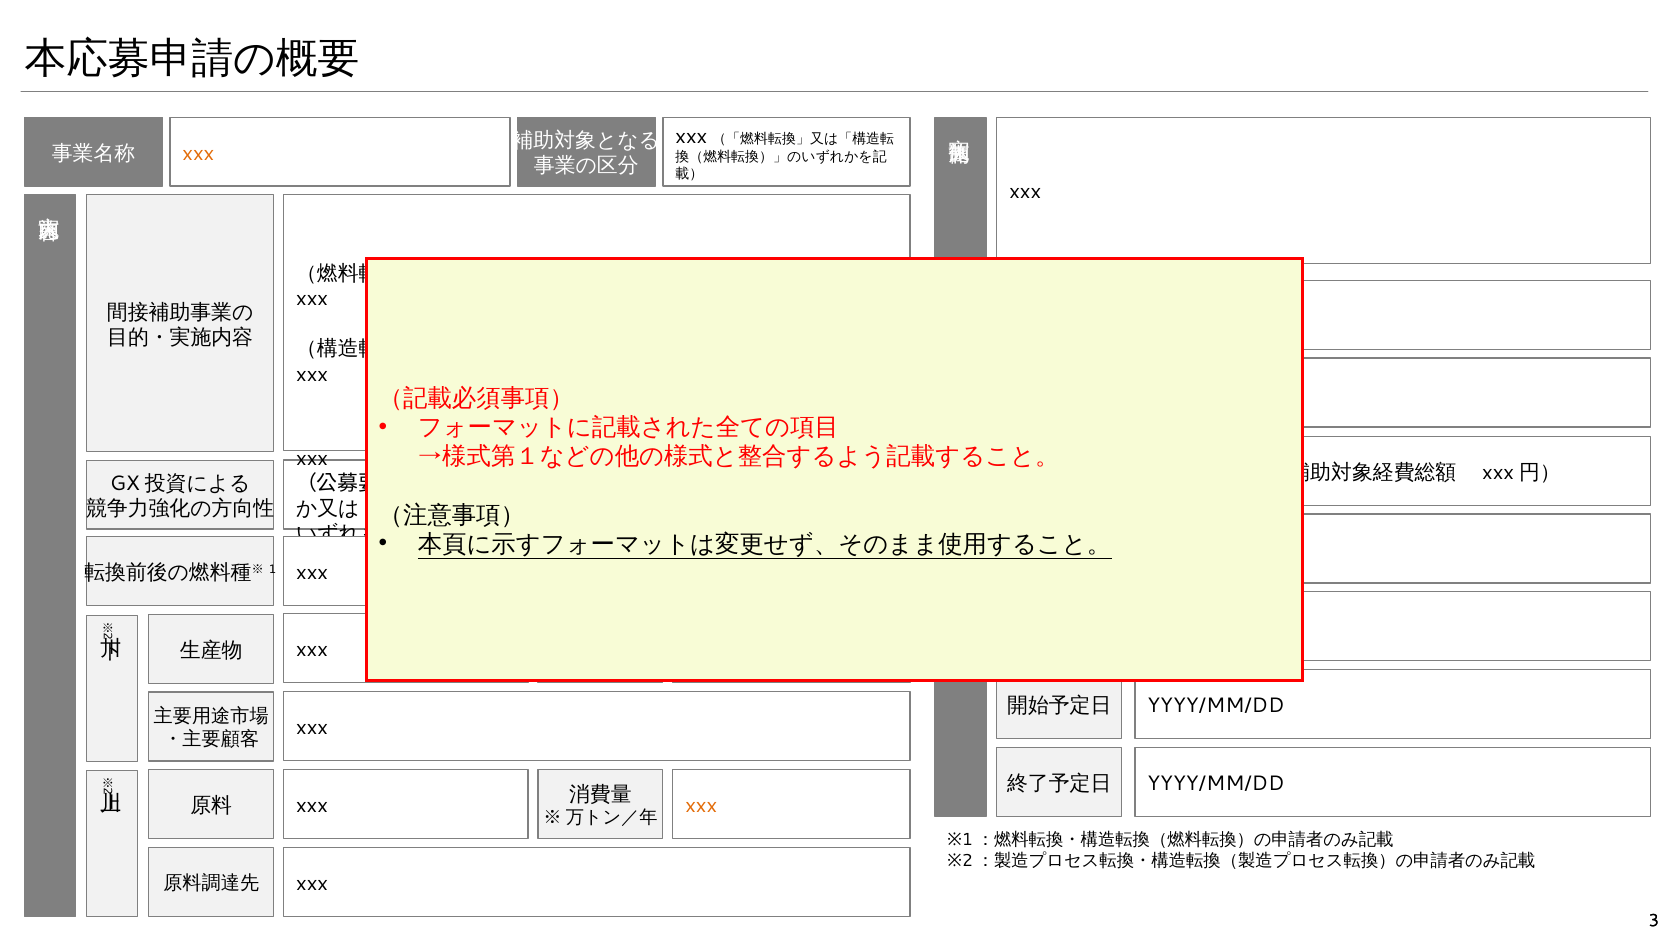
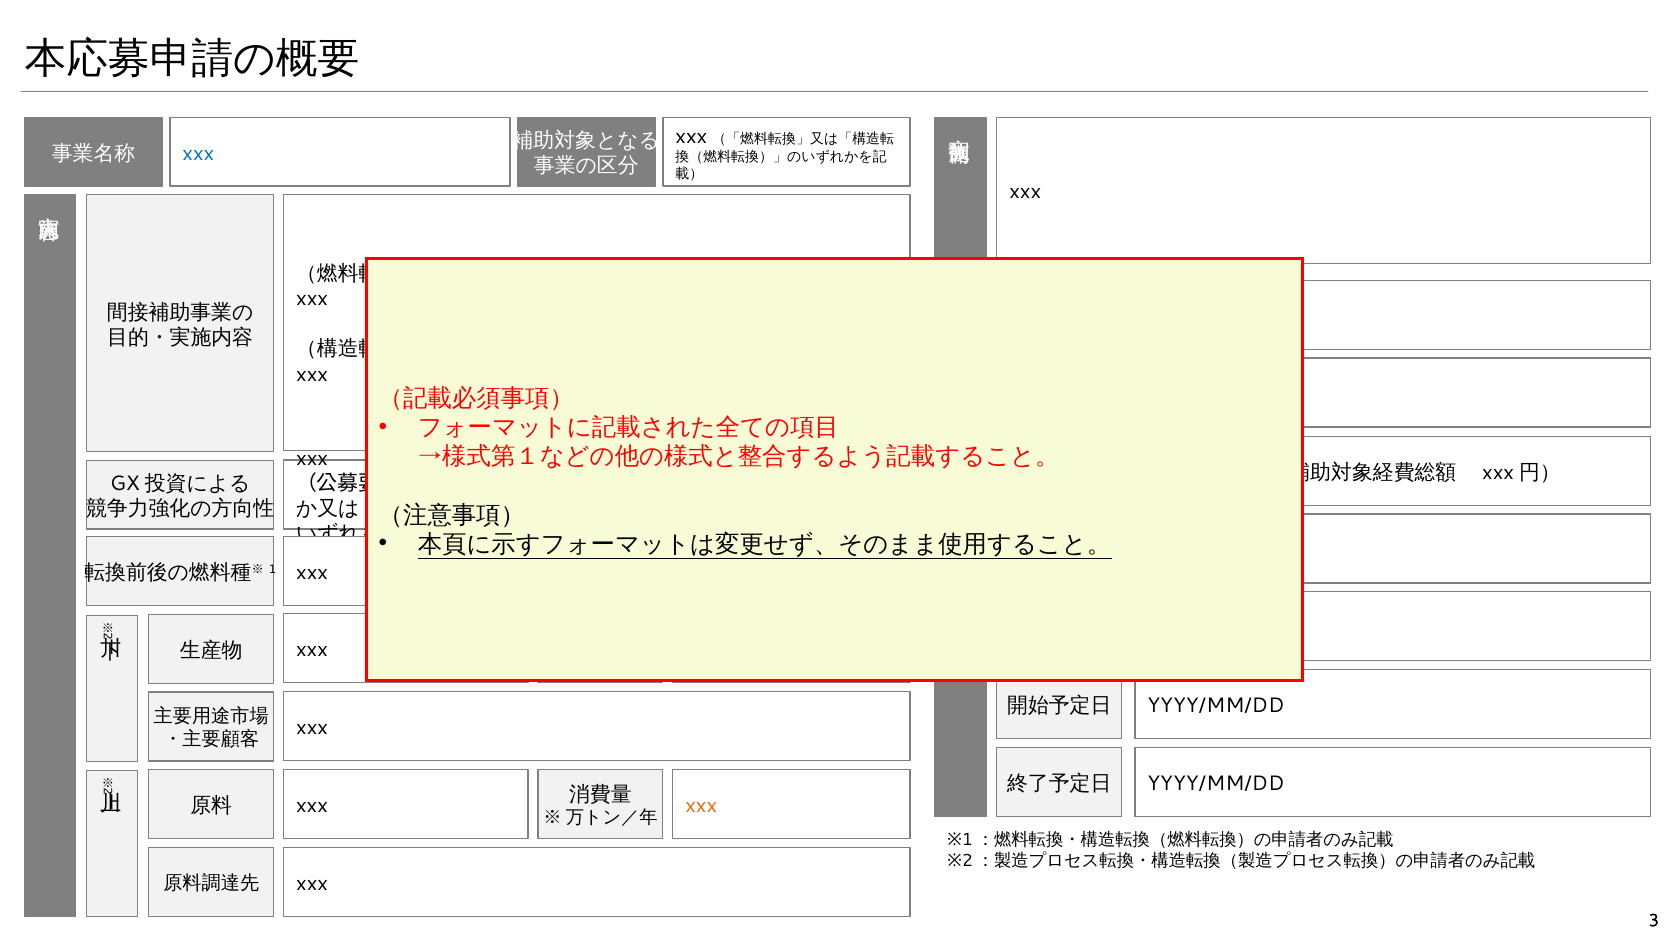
xxx colour: orange -> blue (198, 153)
